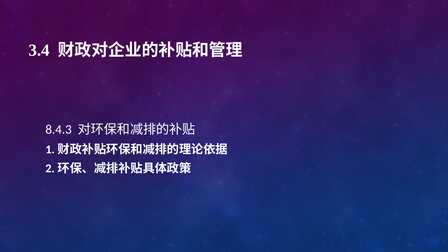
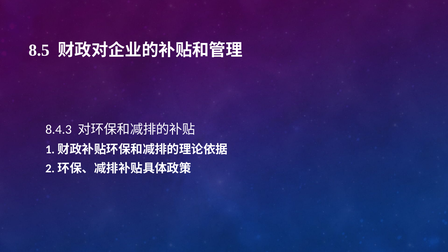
3.4: 3.4 -> 8.5 (39, 50)
